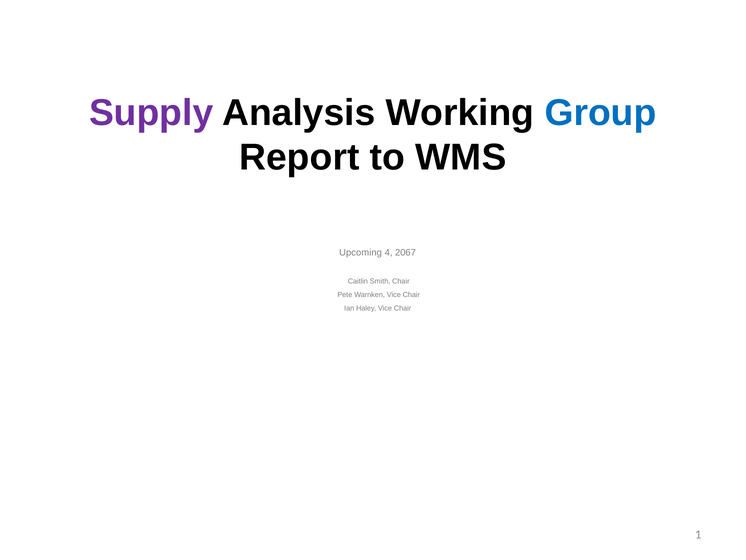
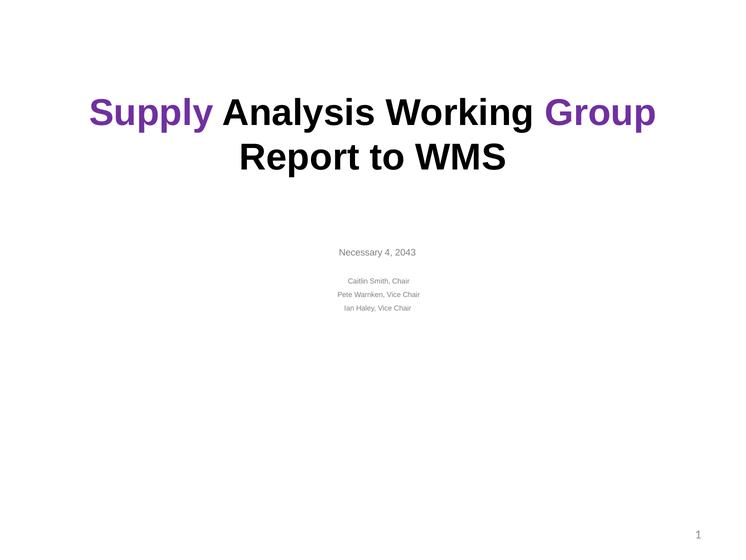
Group colour: blue -> purple (600, 113)
Upcoming: Upcoming -> Necessary (361, 252)
2067: 2067 -> 2043 (405, 252)
